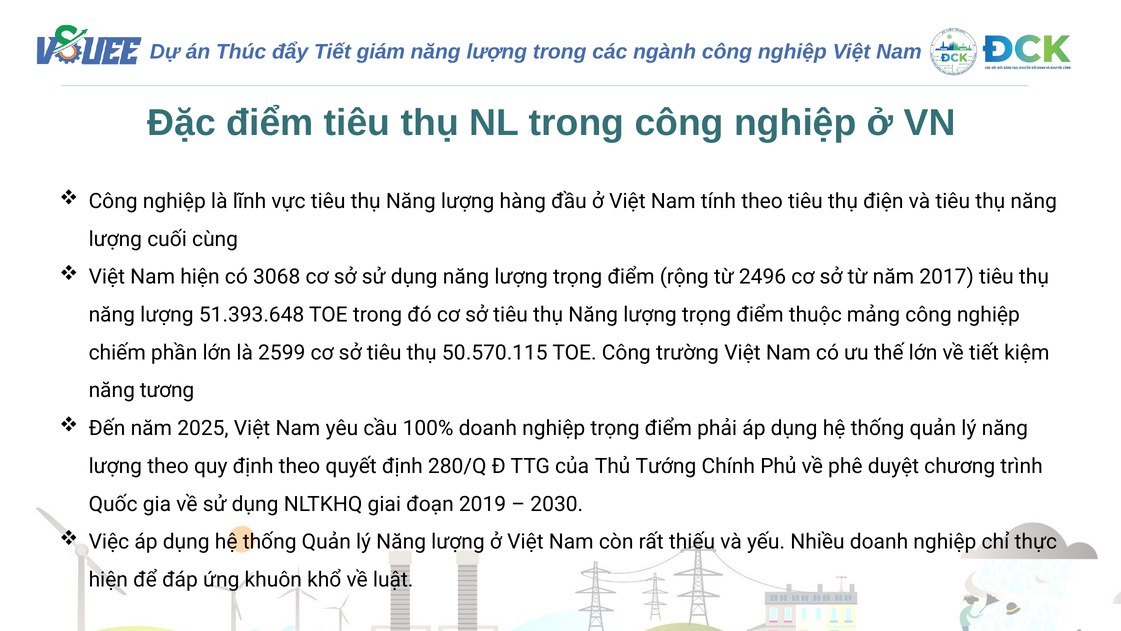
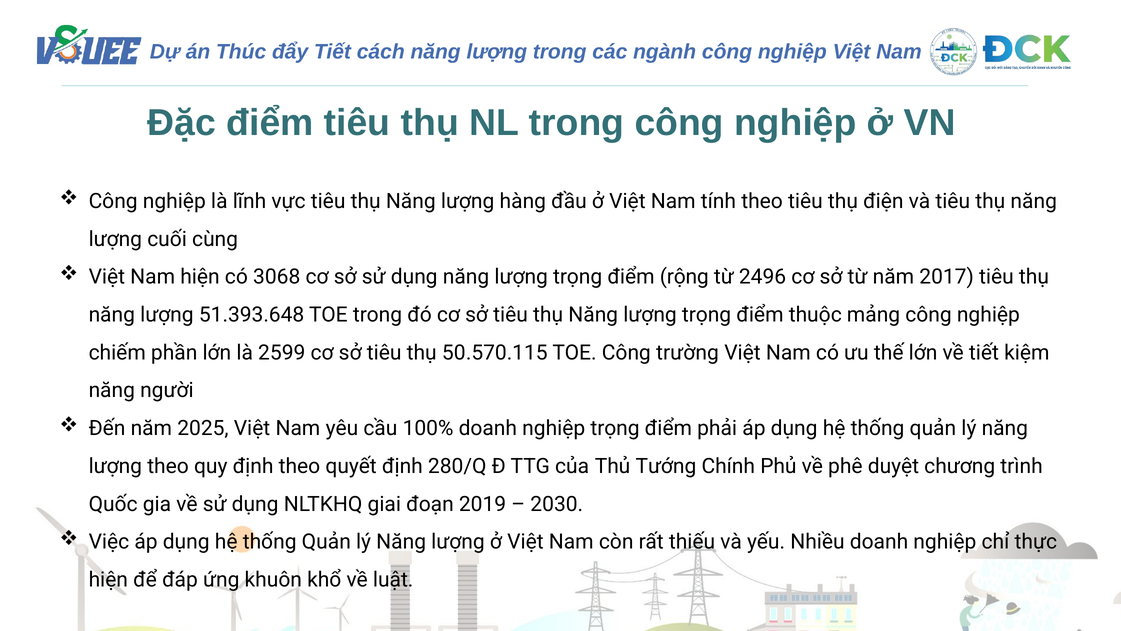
giám: giám -> cách (381, 52)
tương: tương -> người (167, 390)
